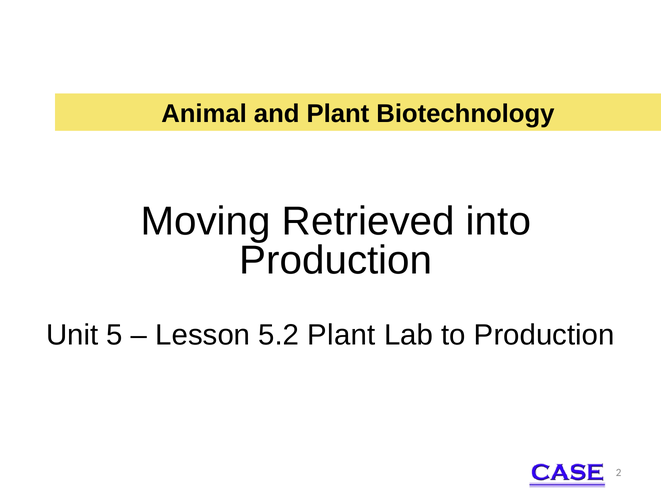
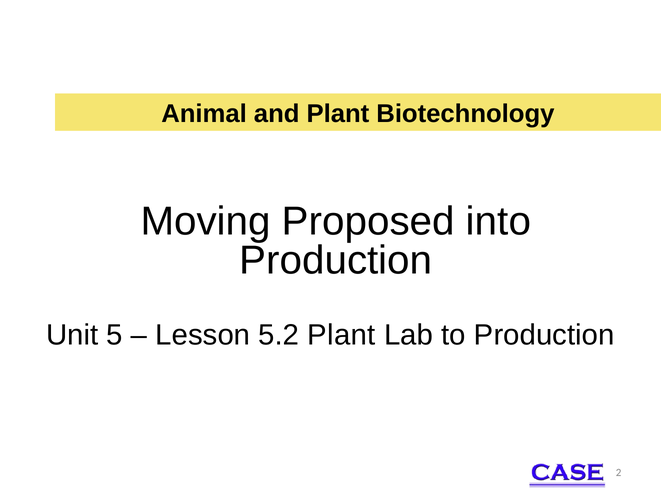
Retrieved: Retrieved -> Proposed (368, 222)
